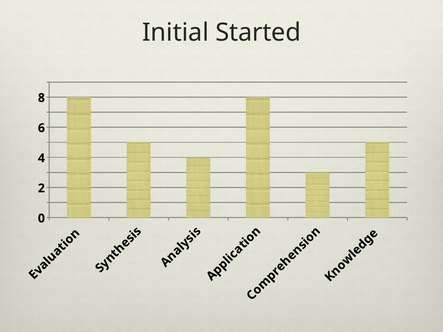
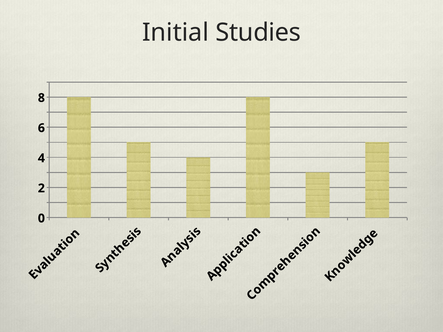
Started: Started -> Studies (258, 32)
